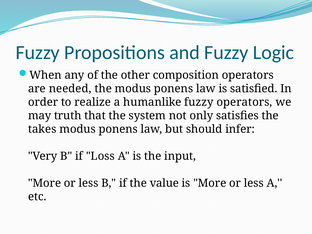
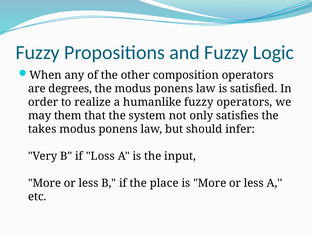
needed: needed -> degrees (70, 89)
truth: truth -> them (68, 116)
value: value -> place (164, 183)
